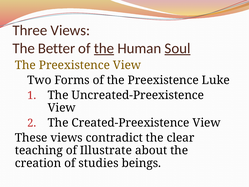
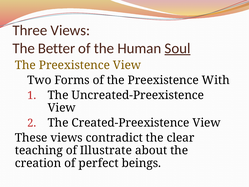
the underline: present -> none (104, 48)
Luke: Luke -> With (216, 80)
studies: studies -> perfect (99, 163)
